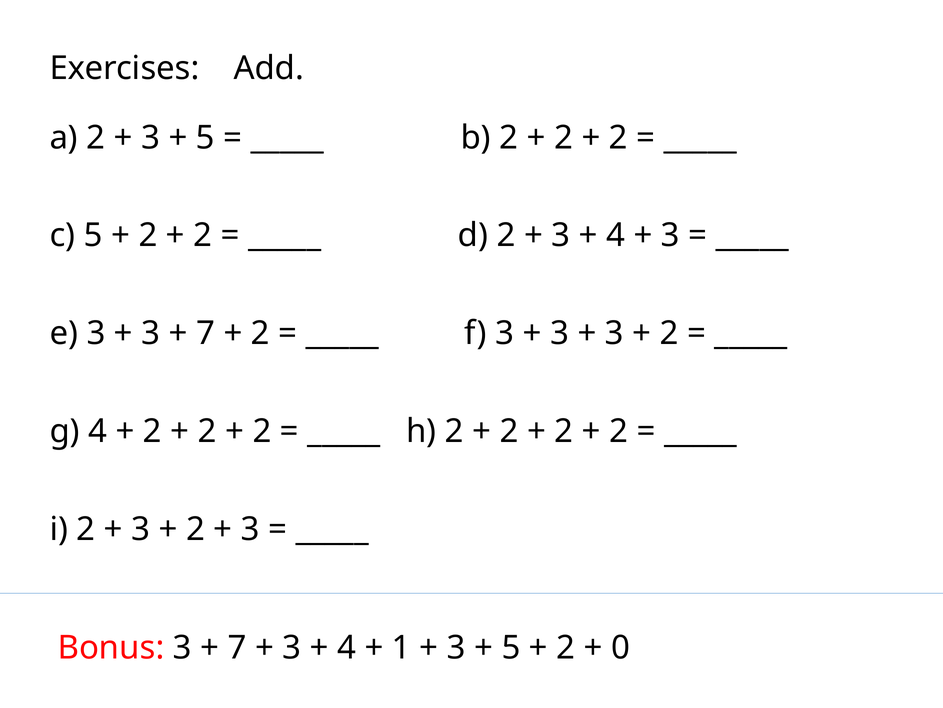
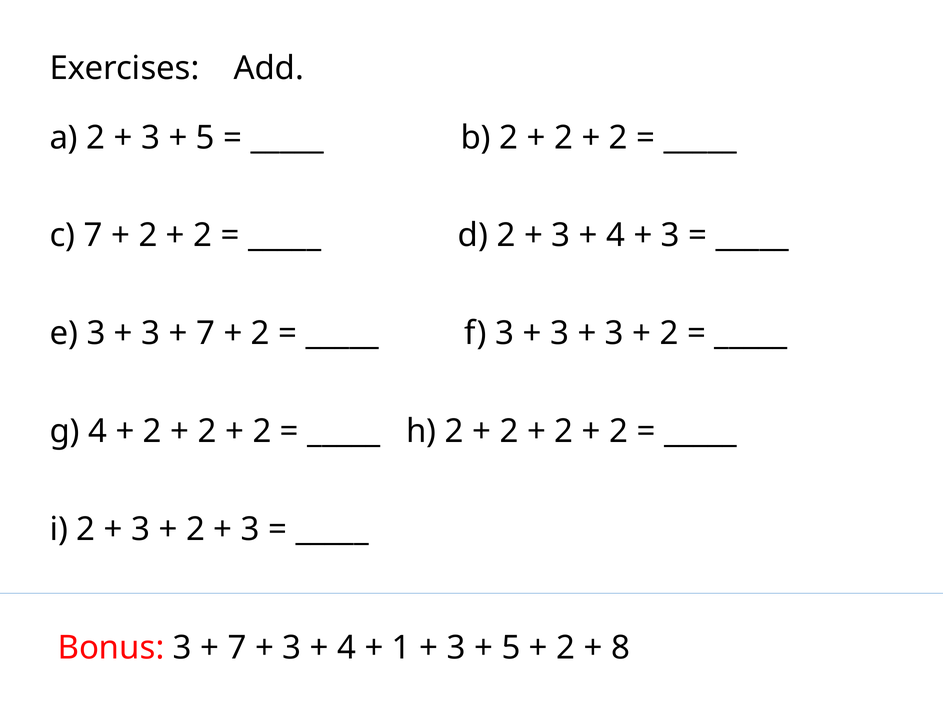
c 5: 5 -> 7 (93, 235)
0: 0 -> 8 (621, 647)
